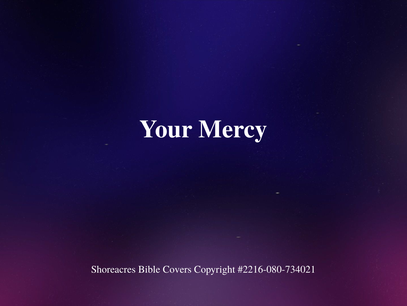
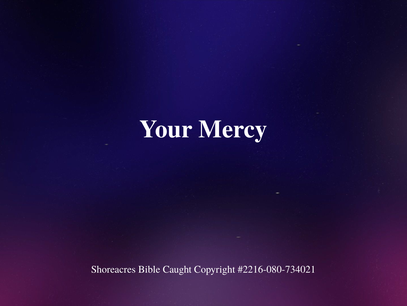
Covers: Covers -> Caught (177, 269)
